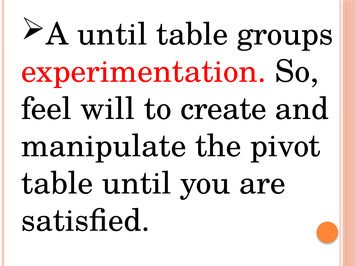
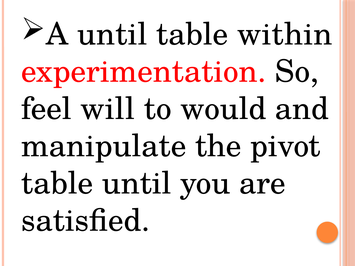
groups: groups -> within (285, 34)
create: create -> would (223, 109)
